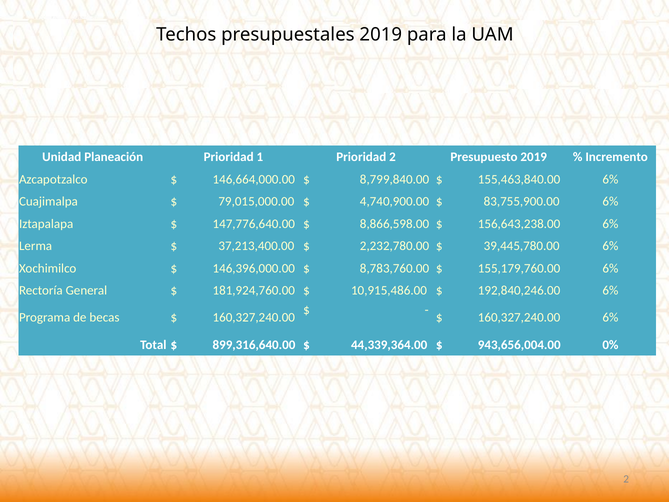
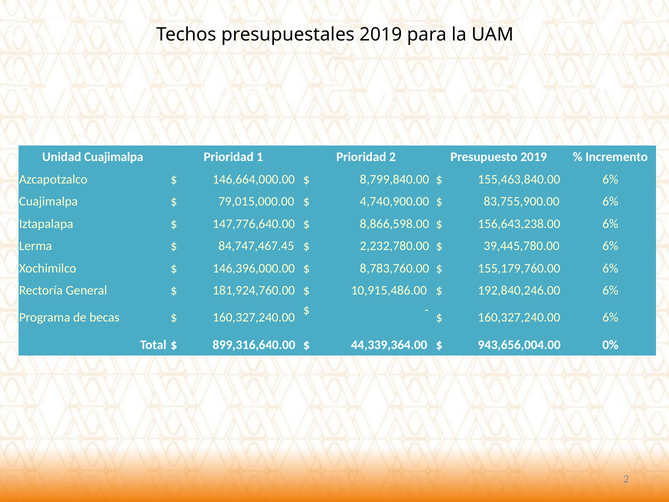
Unidad Planeación: Planeación -> Cuajimalpa (114, 157)
37,213,400.00: 37,213,400.00 -> 84,747,467.45 (256, 246)
